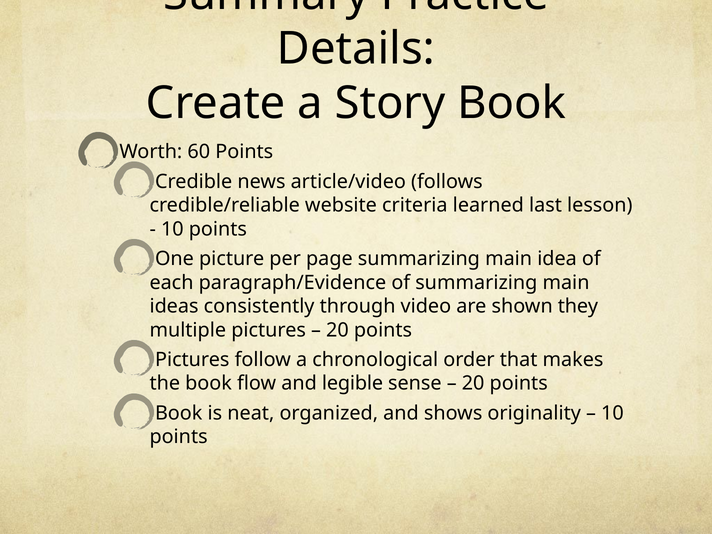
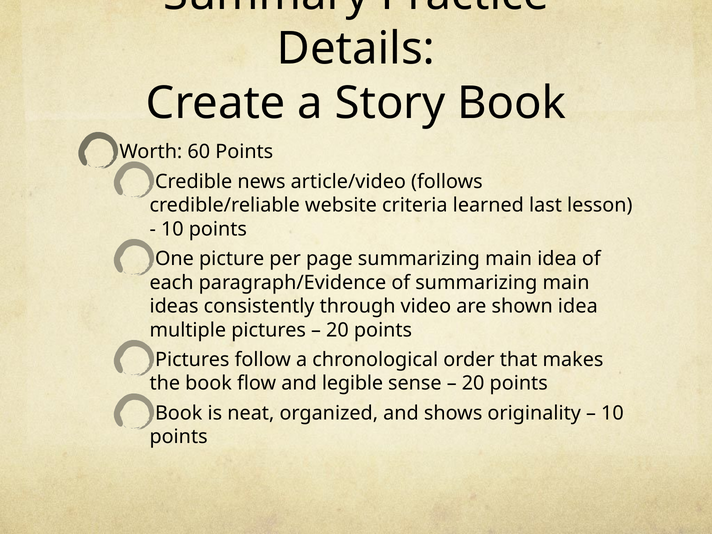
shown they: they -> idea (578, 306)
